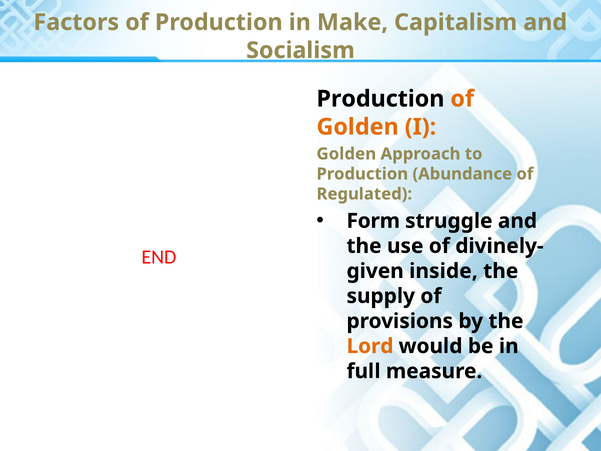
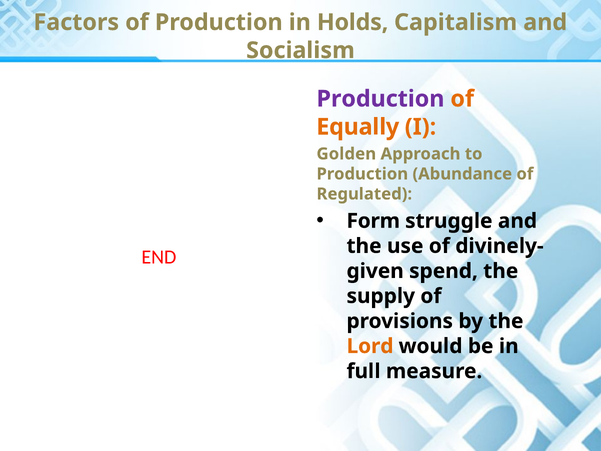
Make: Make -> Holds (353, 22)
Production colour: black -> purple (380, 99)
Golden: Golden -> Equally (358, 127)
inside: inside -> spend (443, 271)
